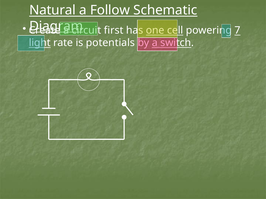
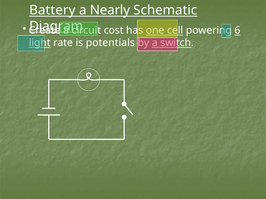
Natural: Natural -> Battery (52, 10)
Follow: Follow -> Nearly (110, 10)
first: first -> cost (114, 30)
7: 7 -> 6 (238, 30)
